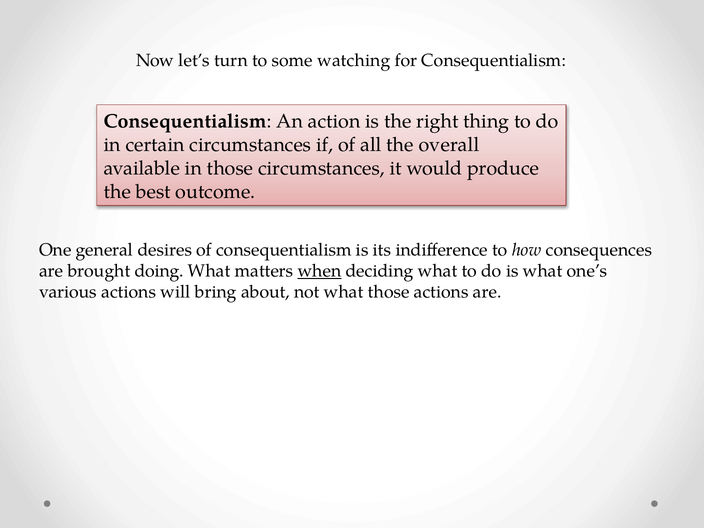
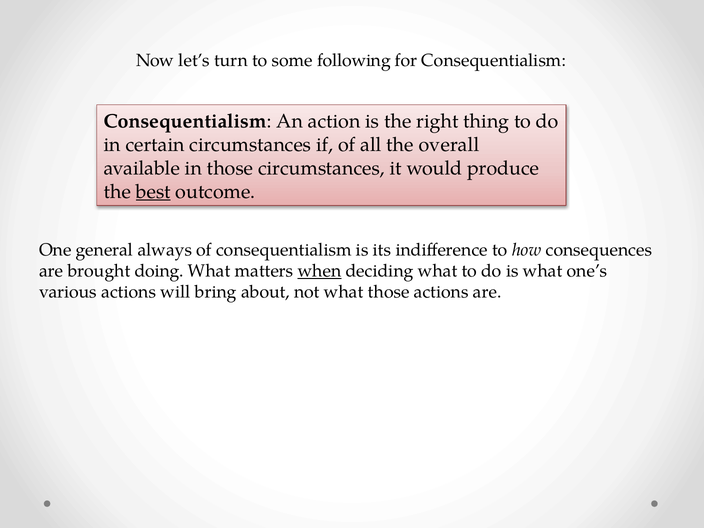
watching: watching -> following (354, 61)
best underline: none -> present (153, 192)
desires: desires -> always (165, 250)
